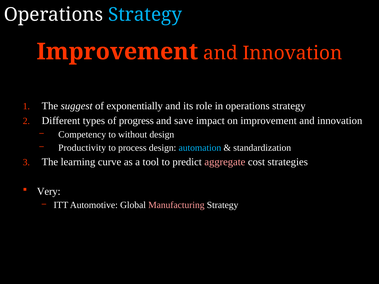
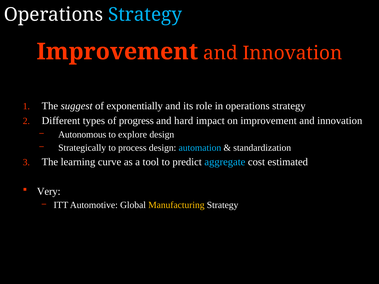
save: save -> hard (184, 121)
Competency: Competency -> Autonomous (82, 135)
without: without -> explore (133, 135)
Productivity: Productivity -> Strategically (82, 148)
aggregate colour: pink -> light blue (225, 162)
strategies: strategies -> estimated (288, 162)
Manufacturing colour: pink -> yellow (176, 205)
